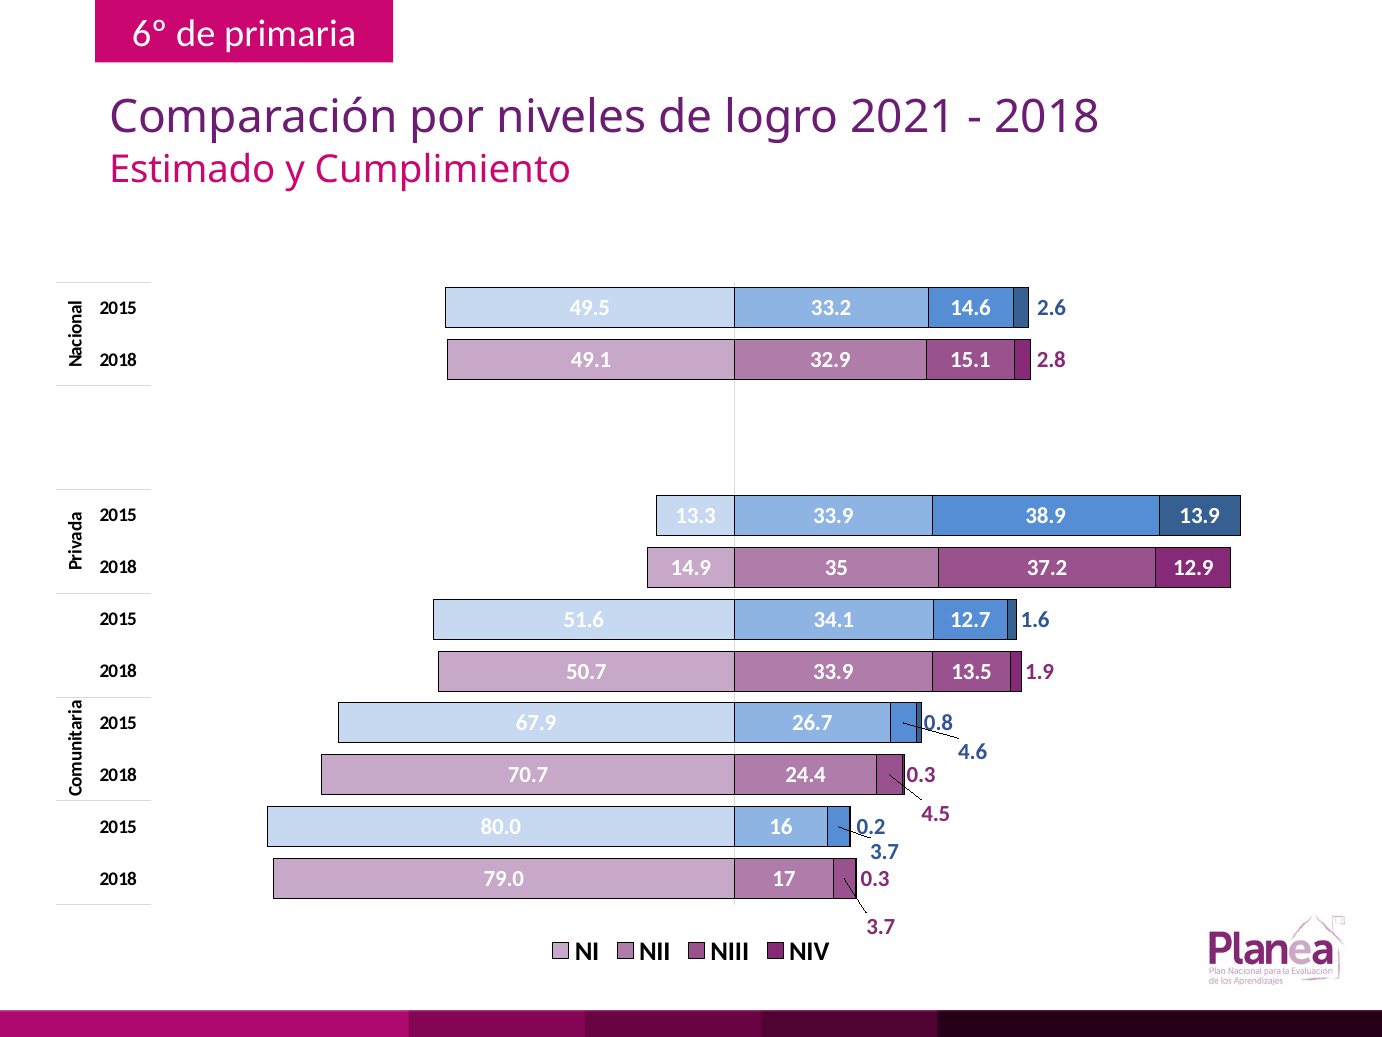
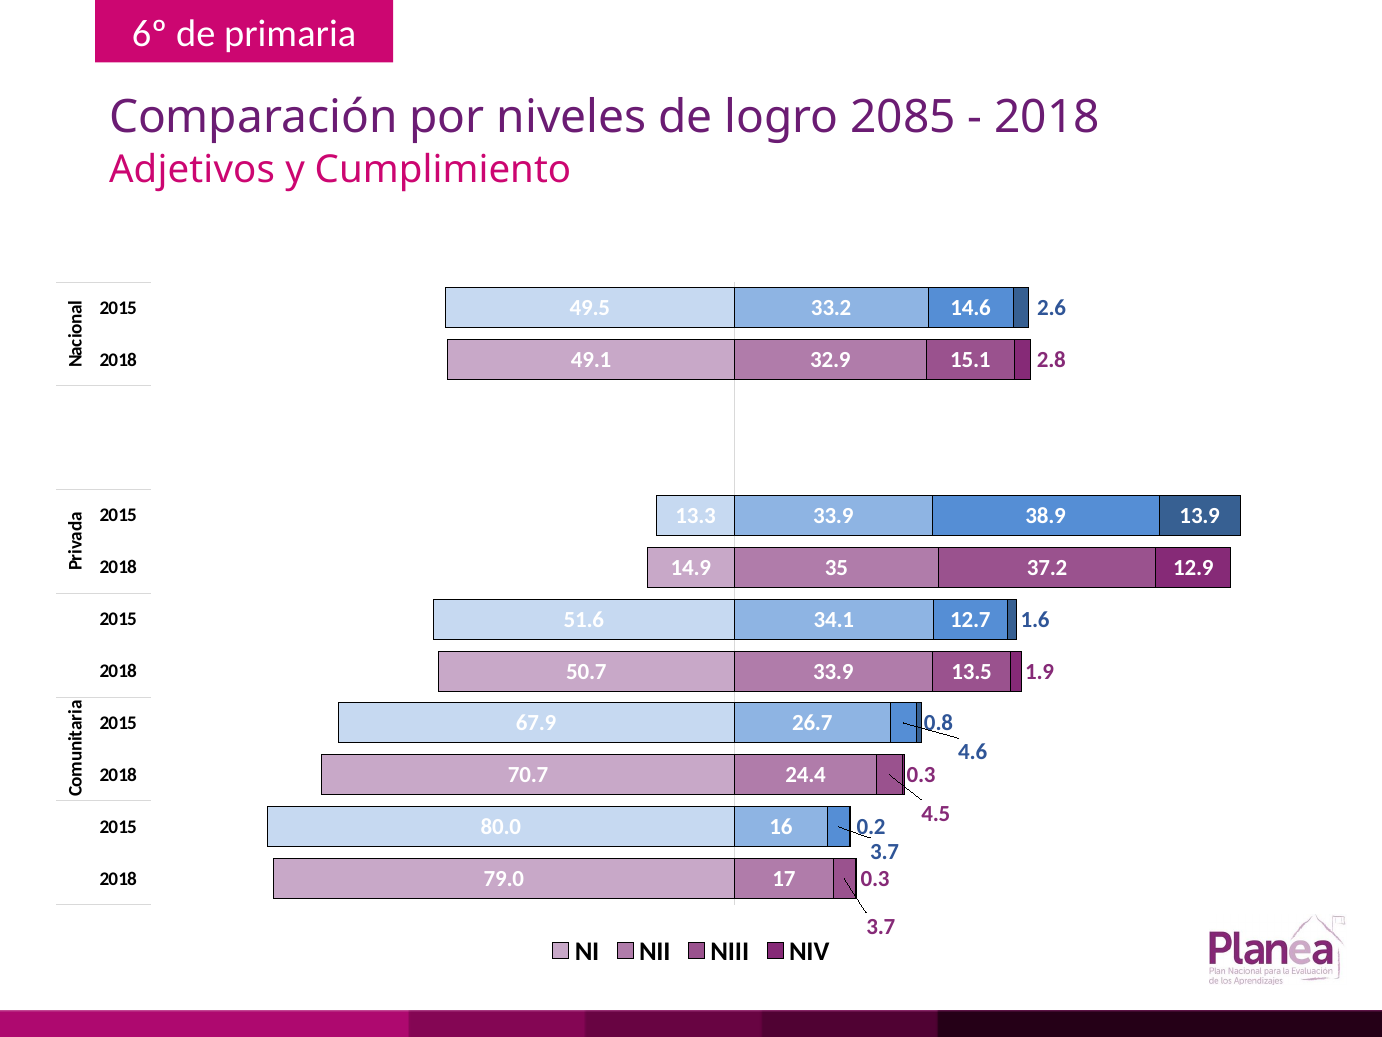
2021: 2021 -> 2085 (903, 117)
Estimado: Estimado -> Adjetivos (192, 170)
